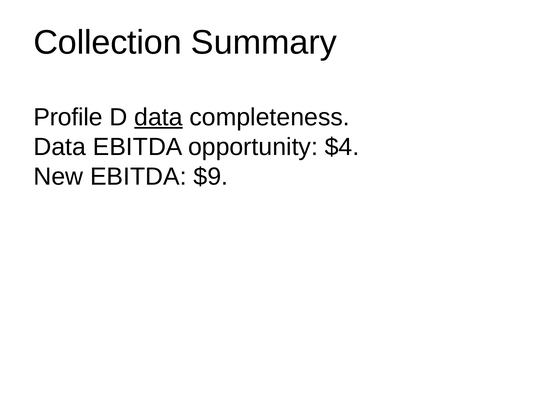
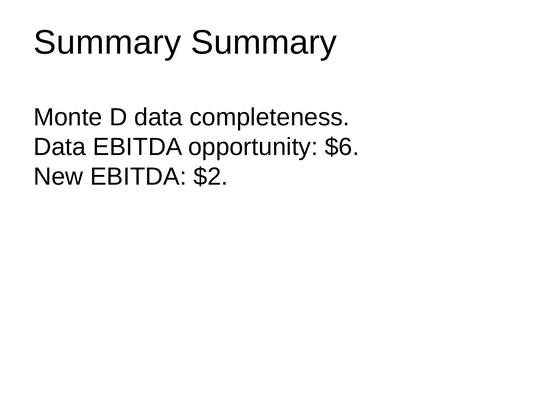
Collection: Collection -> Summary (107, 42)
Profile: Profile -> Monte (68, 117)
data underline: present -> none (158, 117)
$4: $4 -> $6 (342, 147)
$9: $9 -> $2 (211, 177)
